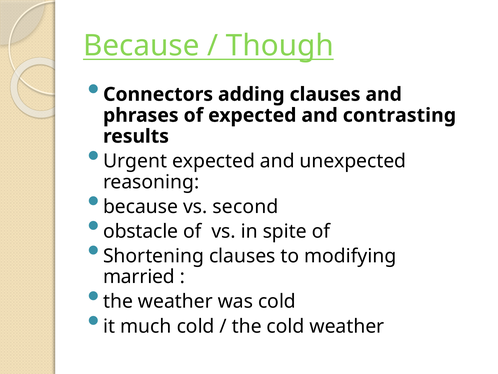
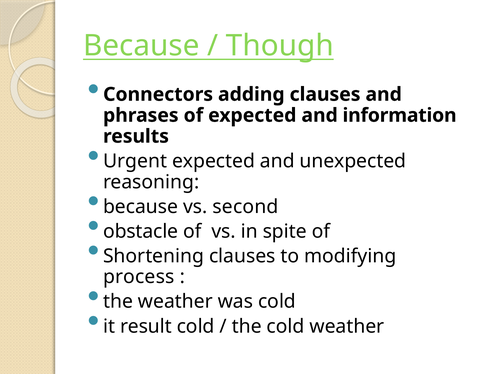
contrasting: contrasting -> information (400, 115)
married: married -> process (139, 277)
much: much -> result (146, 326)
